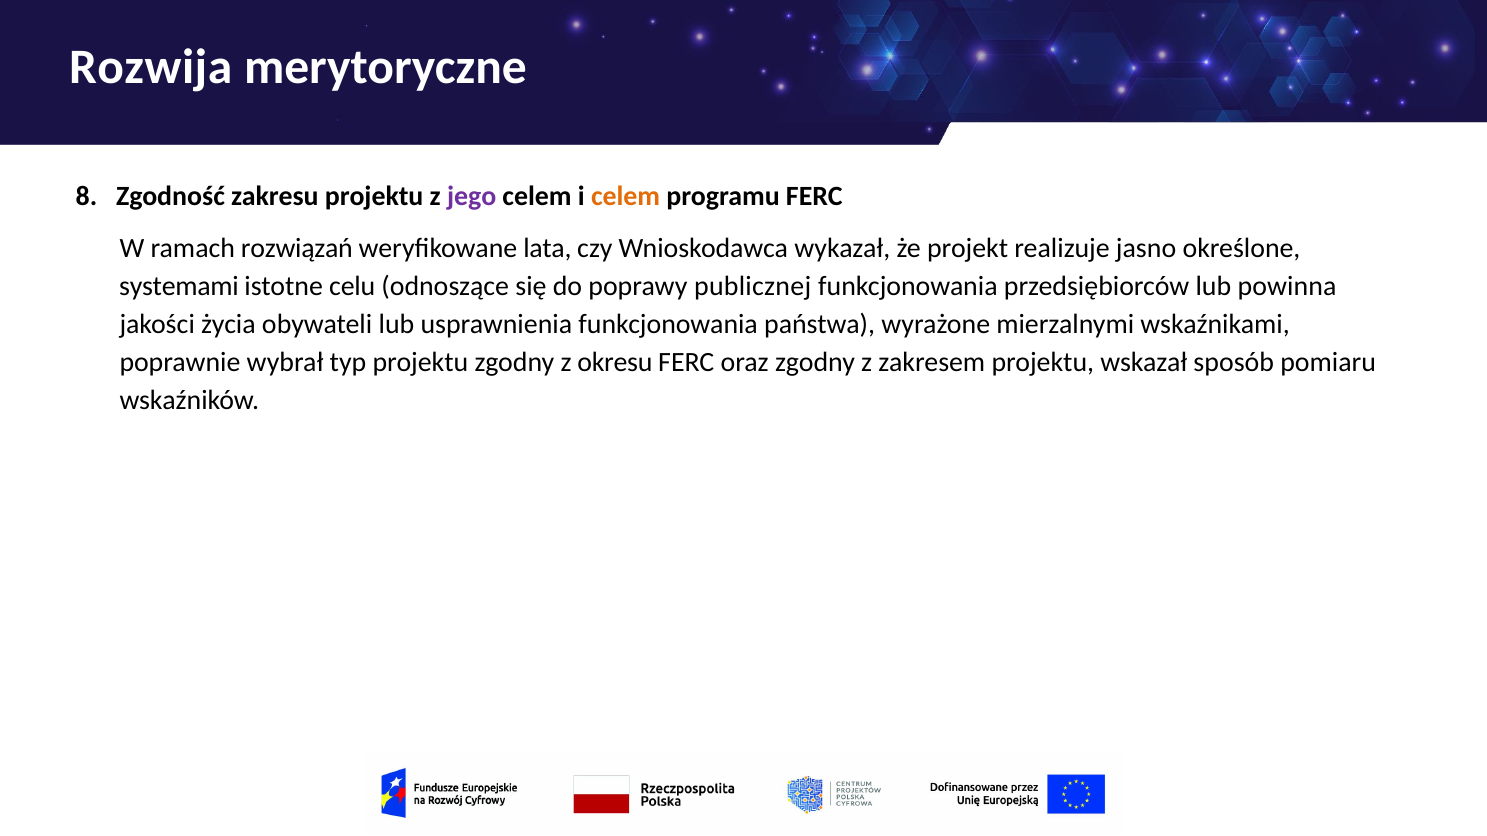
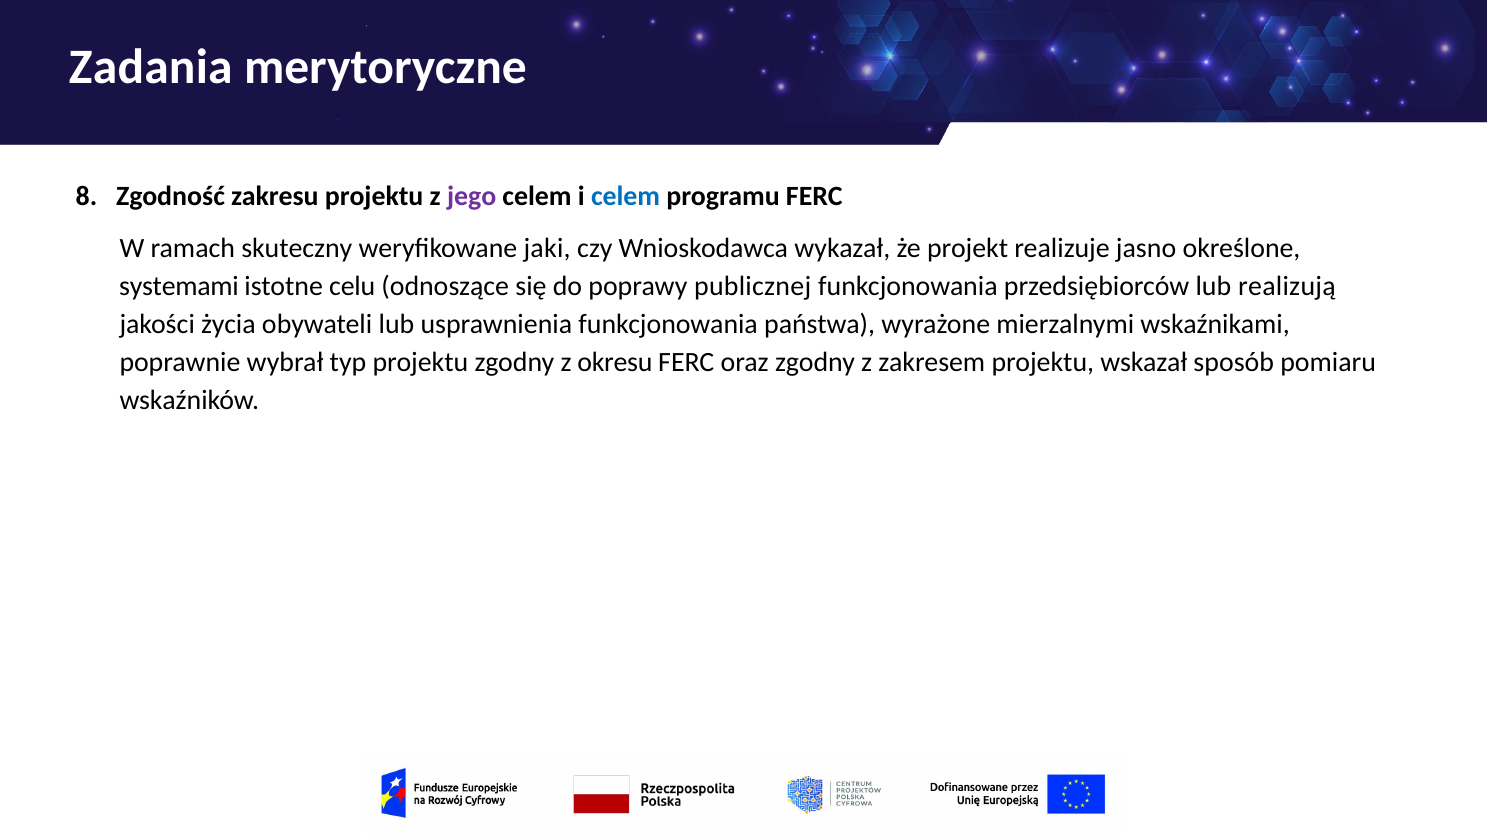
Rozwija: Rozwija -> Zadania (151, 67)
celem colour: orange -> blue (626, 196)
rozwiązań: rozwiązań -> skuteczny (297, 248)
lata: lata -> jaki (547, 248)
powinna: powinna -> realizują (1287, 287)
